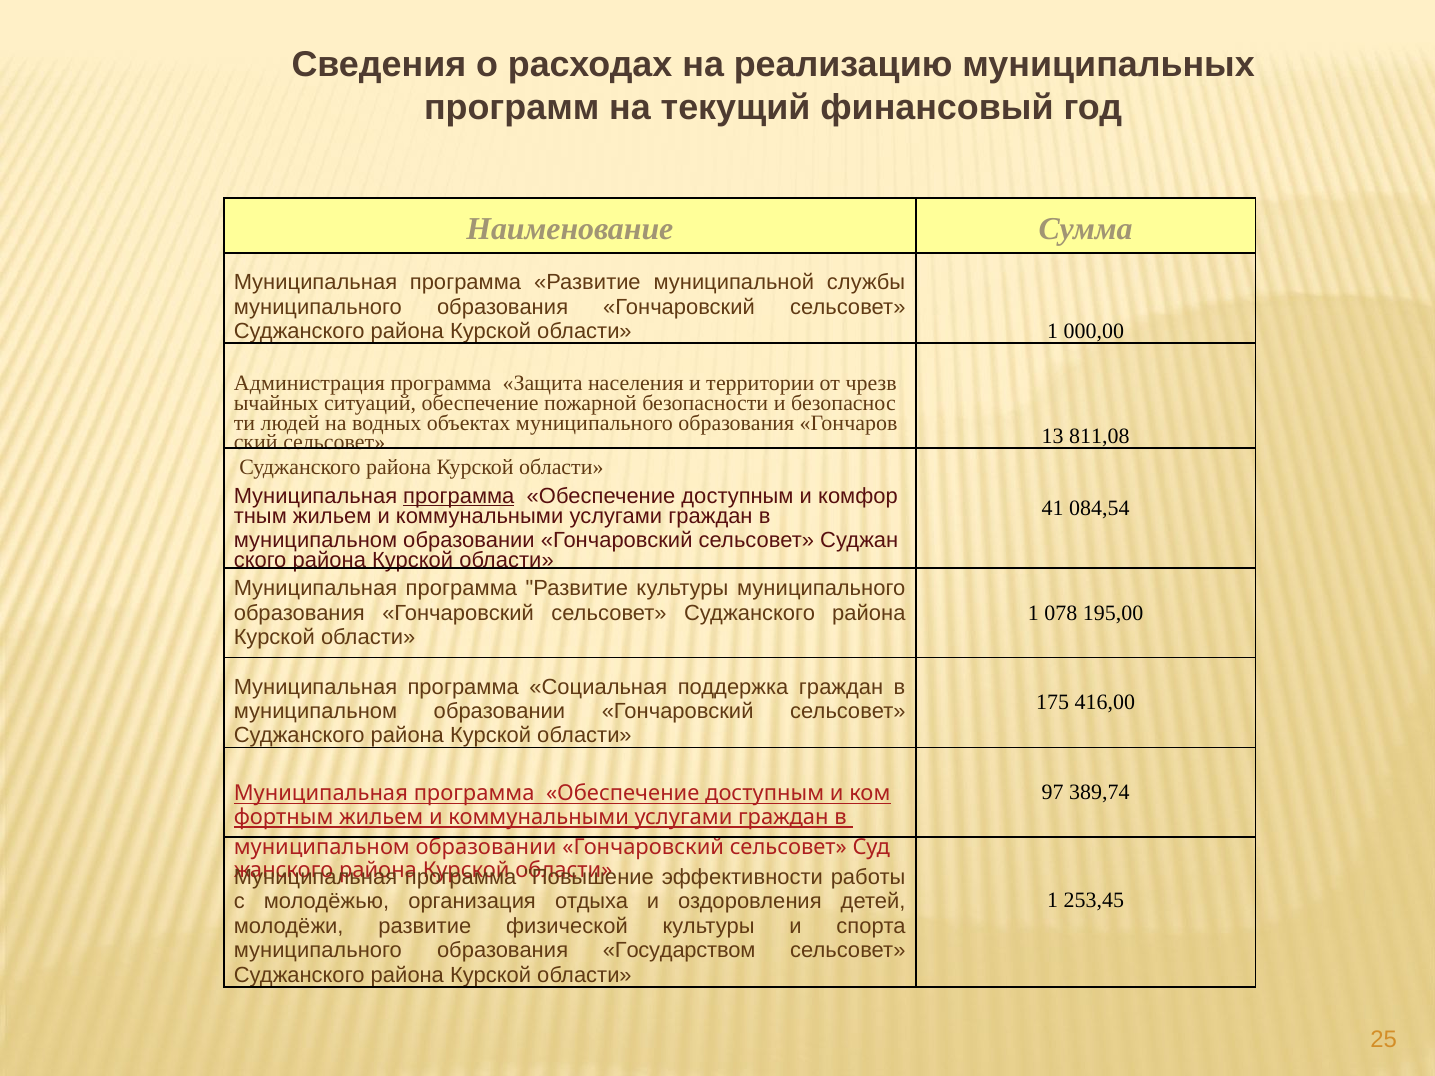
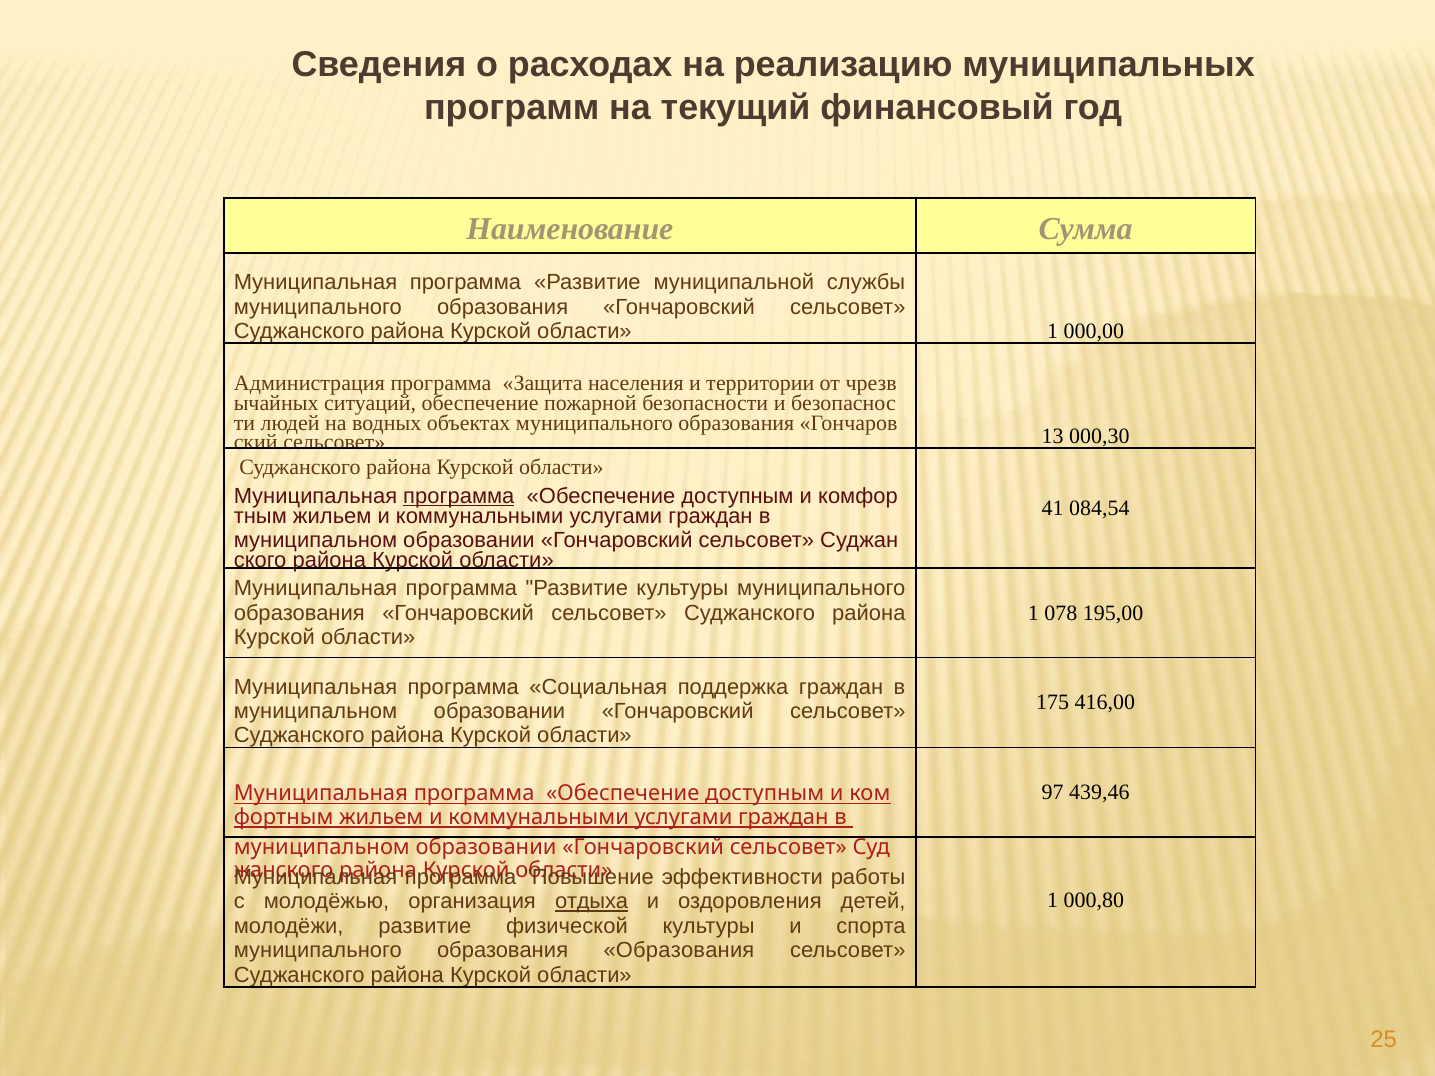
811,08: 811,08 -> 000,30 (1099, 436)
389,74: 389,74 -> 439,46 (1099, 793)
253,45: 253,45 -> 000,80 (1094, 900)
отдыха underline: none -> present (592, 902)
образования Государством: Государством -> Образования (679, 951)
